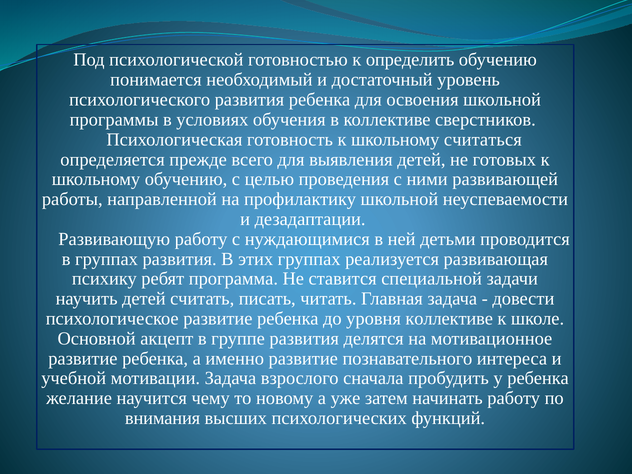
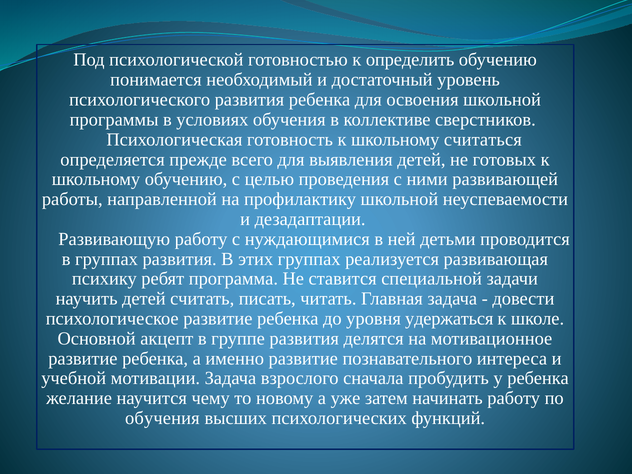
уровня коллективе: коллективе -> удержаться (449, 319)
внимания: внимания -> обучения (162, 418)
